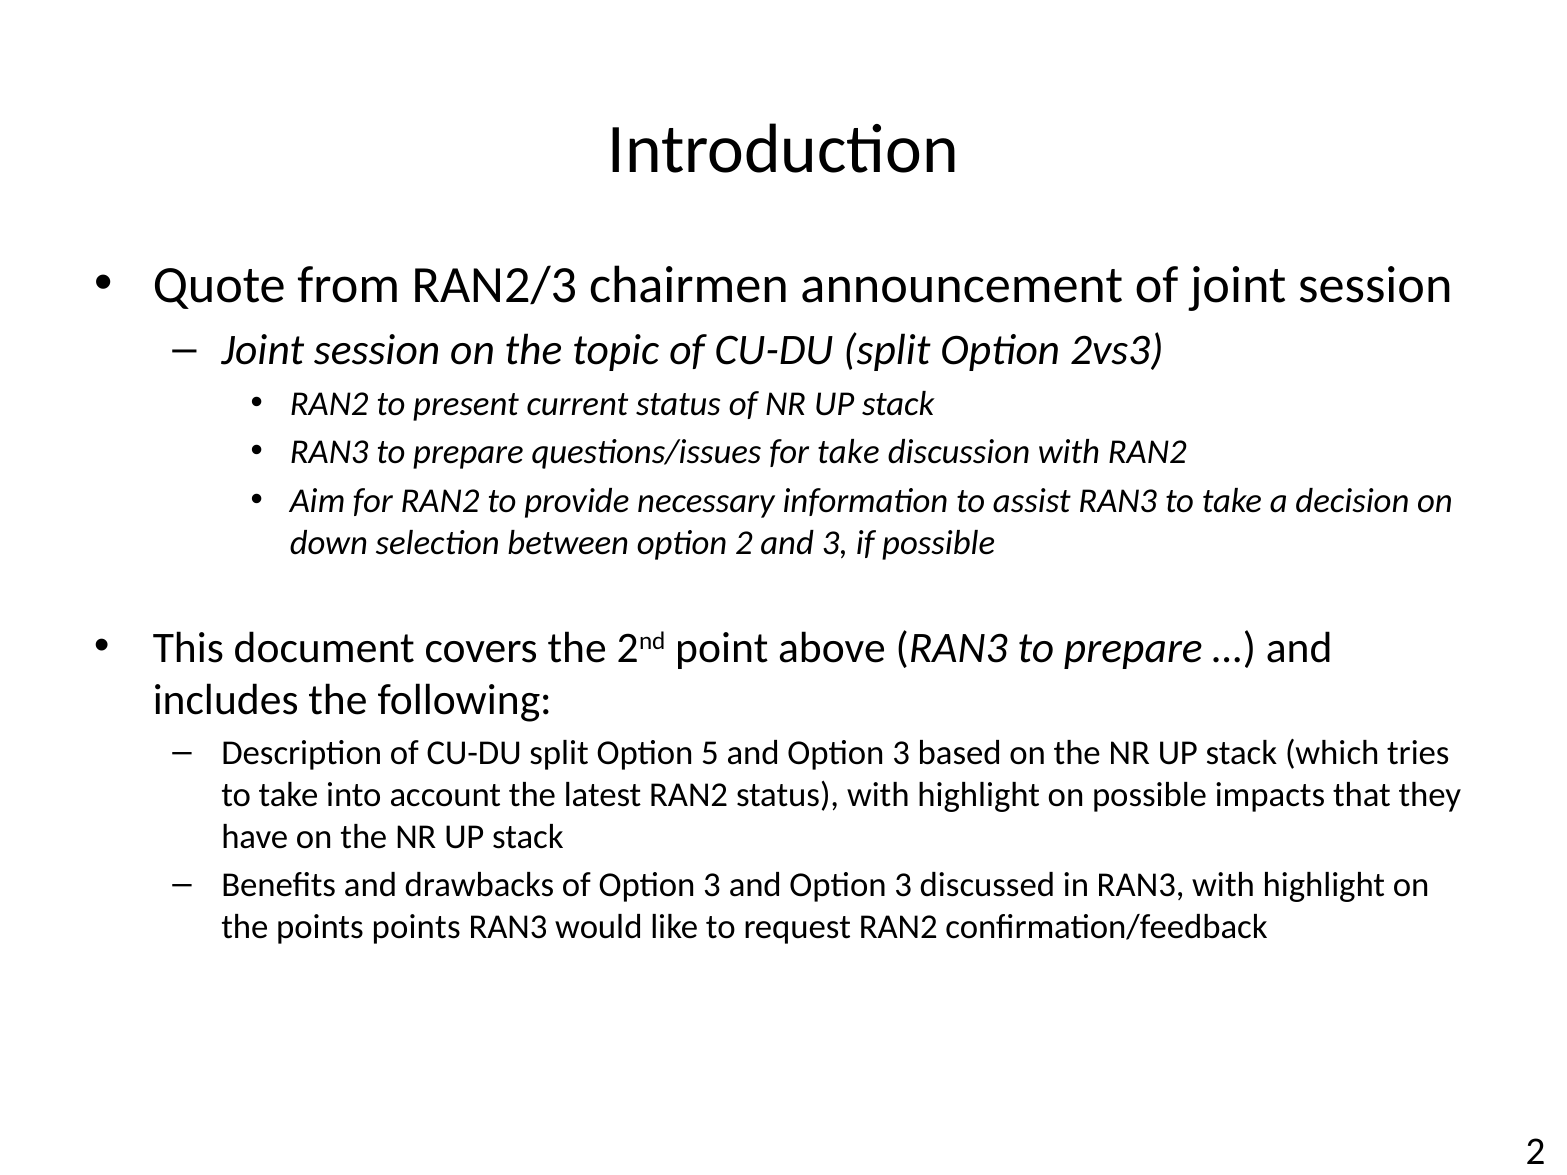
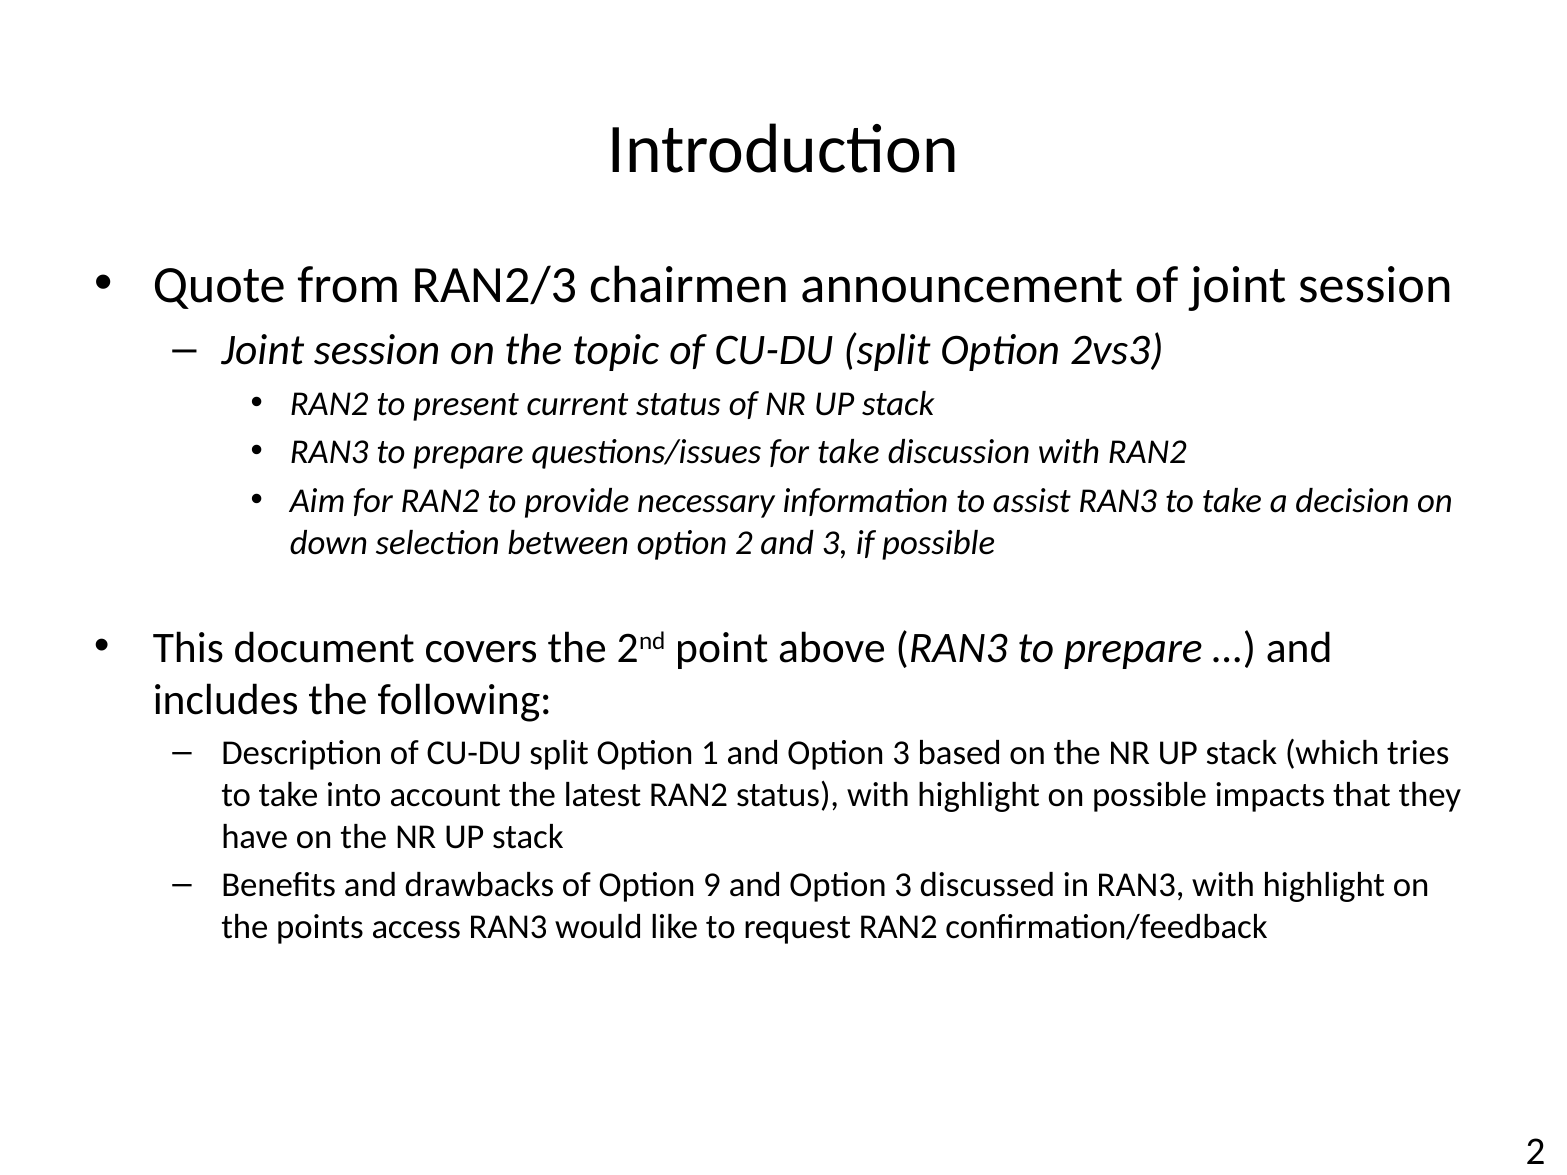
5: 5 -> 1 (710, 754)
of Option 3: 3 -> 9 (712, 886)
points points: points -> access (416, 927)
